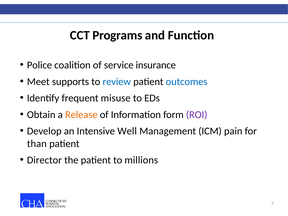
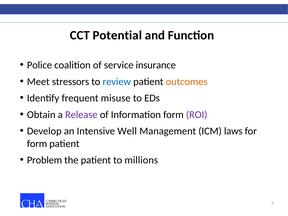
Programs: Programs -> Potential (117, 35)
supports: supports -> stressors (71, 82)
outcomes colour: blue -> orange (187, 82)
Release colour: orange -> purple (81, 115)
pain: pain -> laws (233, 131)
than: than -> form (37, 144)
Director: Director -> Problem (44, 160)
